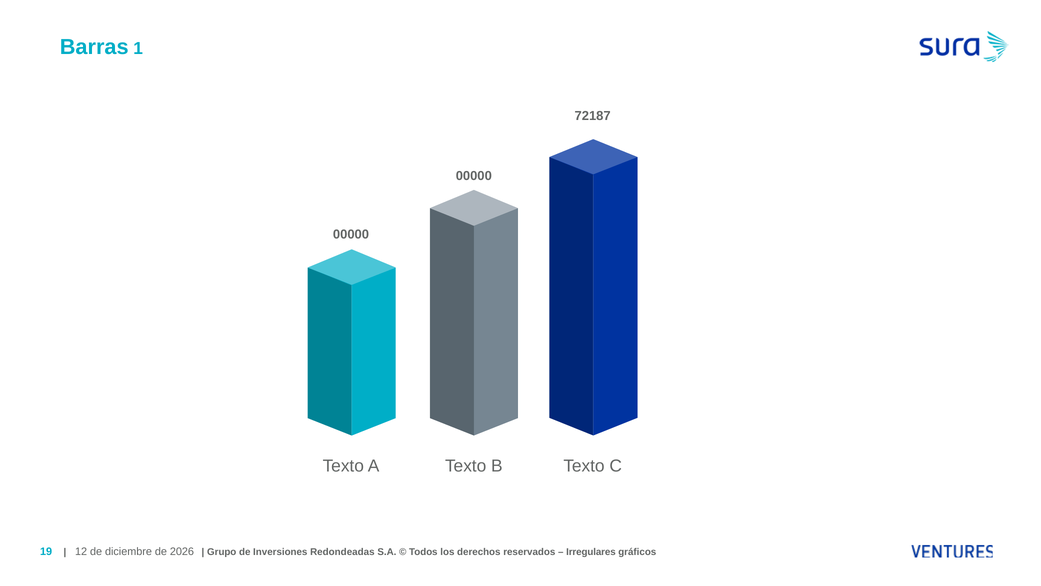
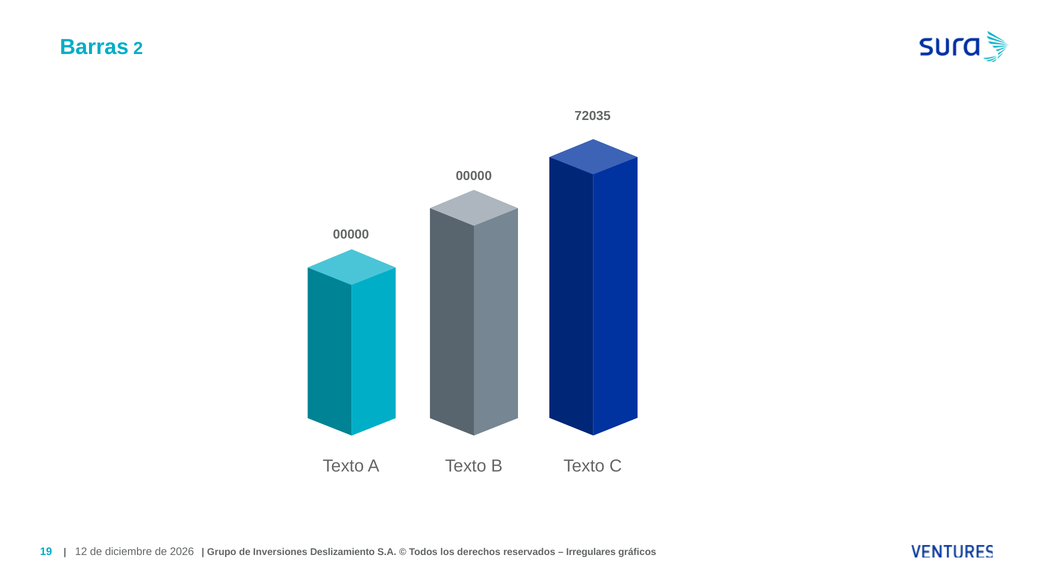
1: 1 -> 2 (138, 49)
72187: 72187 -> 72035 (593, 116)
Redondeadas: Redondeadas -> Deslizamiento (342, 552)
